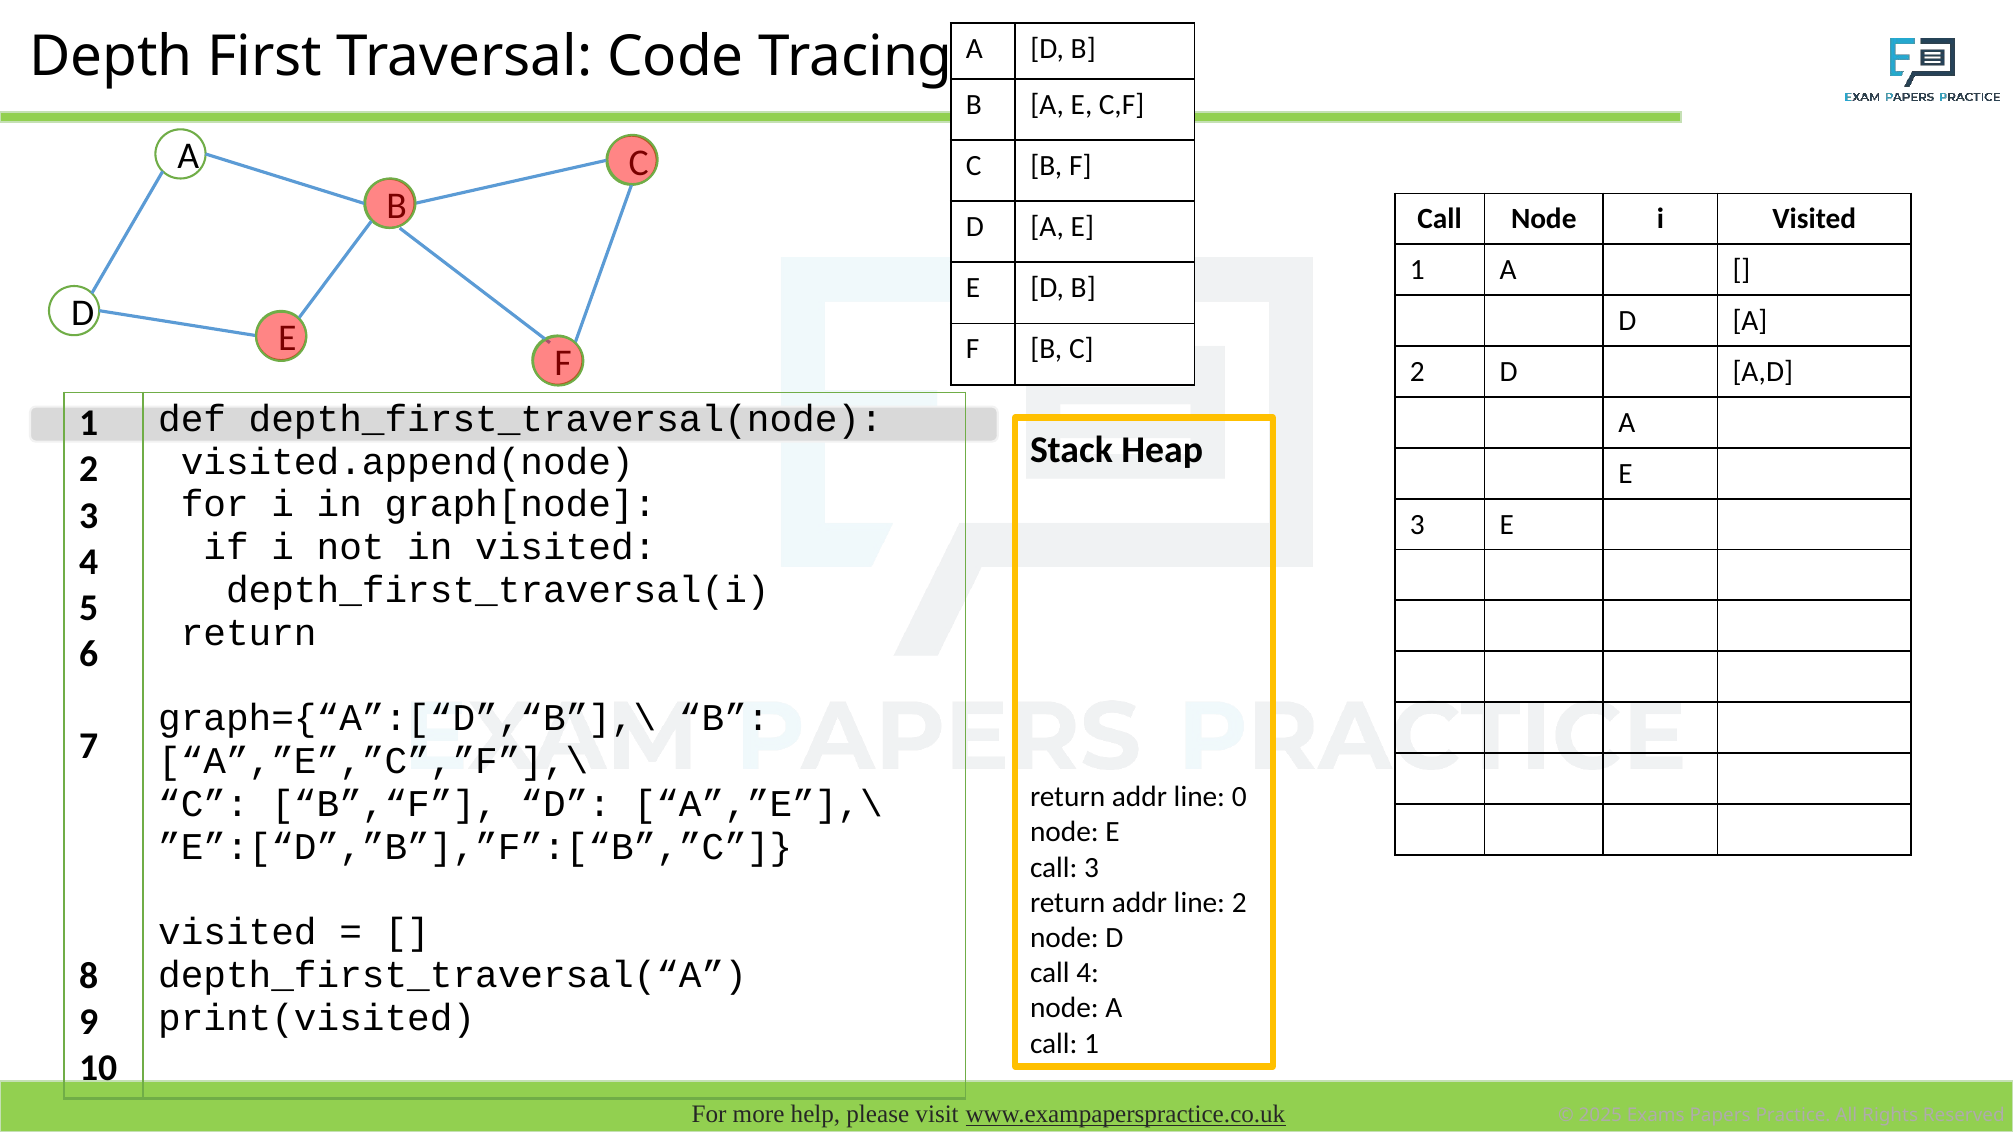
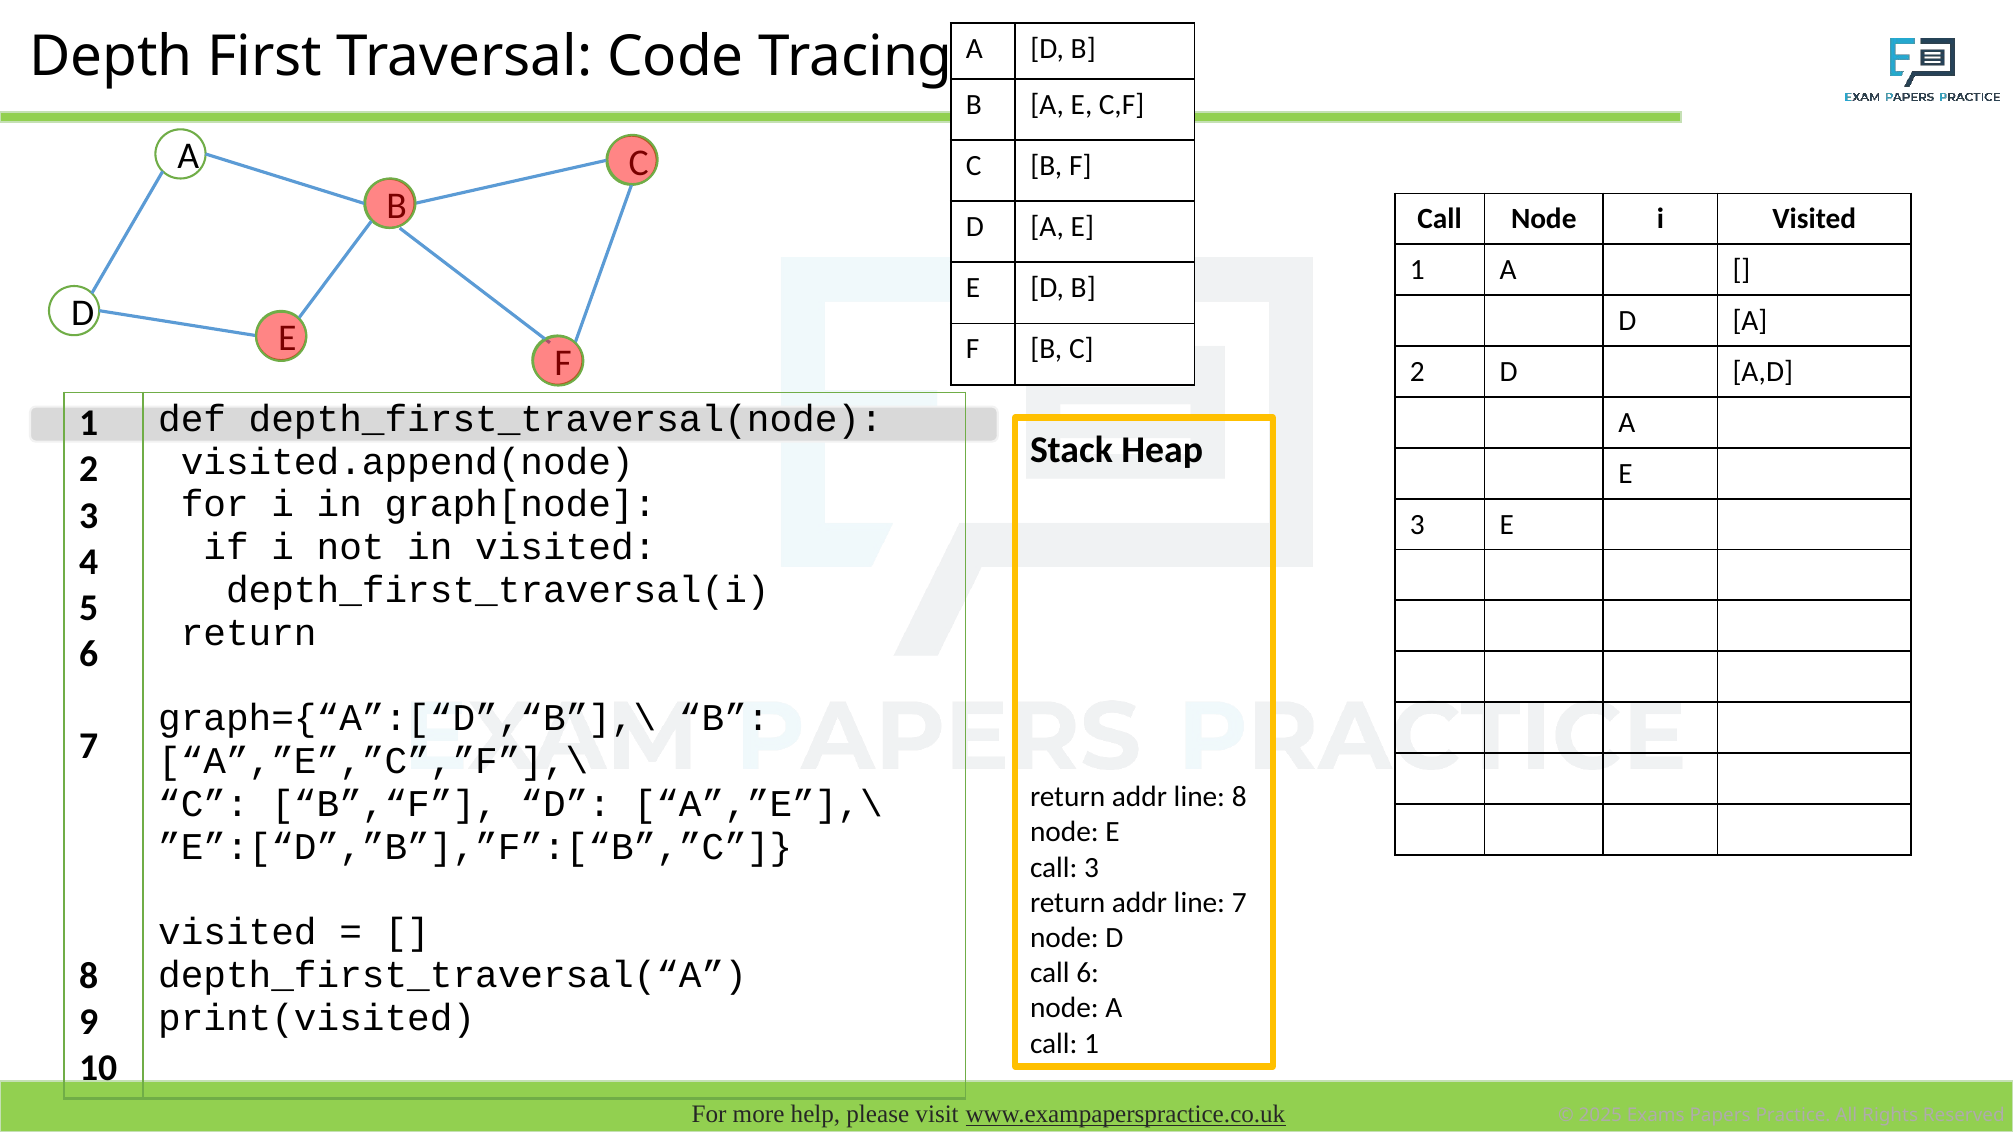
line 0: 0 -> 8 (1239, 797)
line 2: 2 -> 7 (1239, 903)
call 4: 4 -> 6 (1088, 973)
